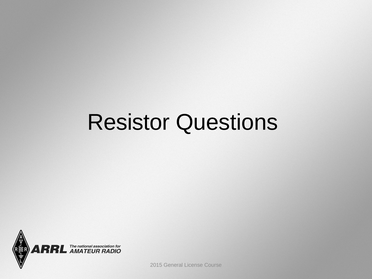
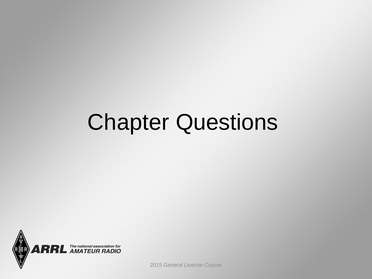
Resistor: Resistor -> Chapter (128, 122)
